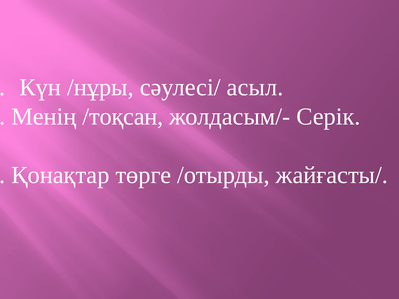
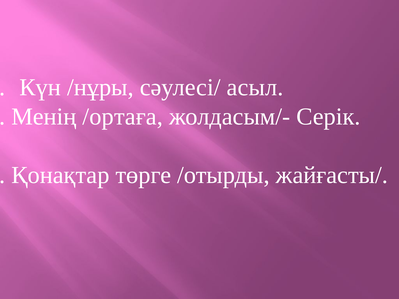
/тоқсан: /тоқсан -> /ортаға (123, 117)
